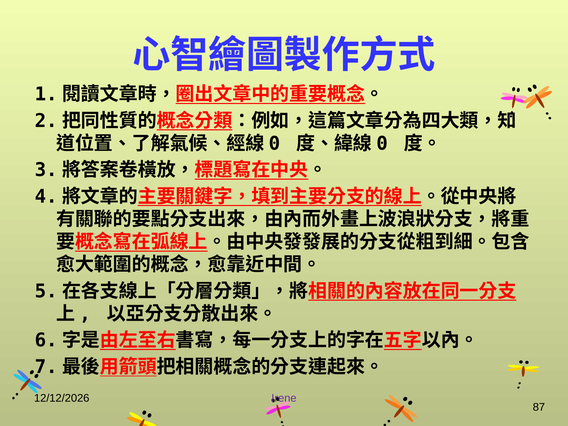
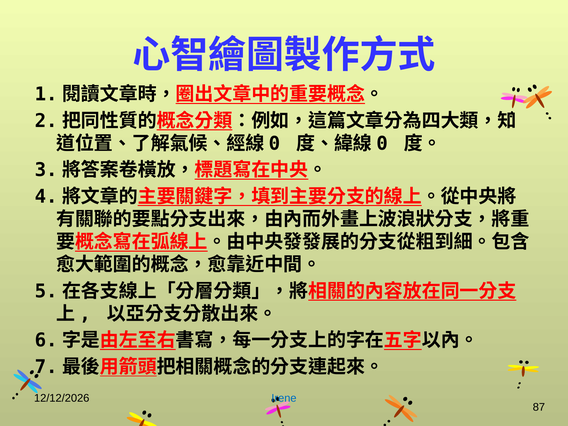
Irene colour: purple -> blue (284, 398)
